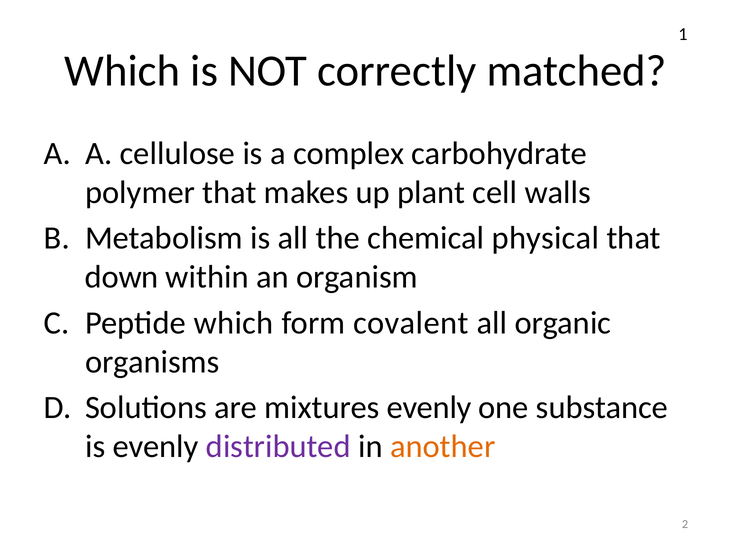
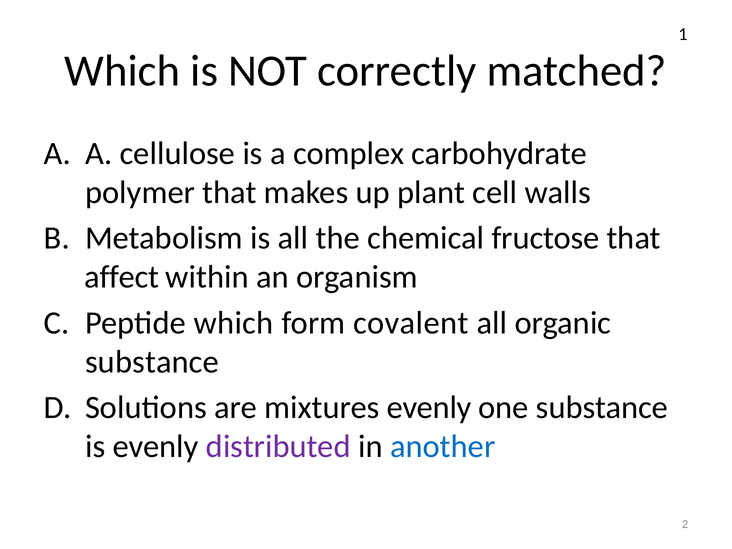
physical: physical -> fructose (546, 238)
down: down -> affect (122, 277)
organisms: organisms -> substance (152, 362)
another colour: orange -> blue (443, 446)
